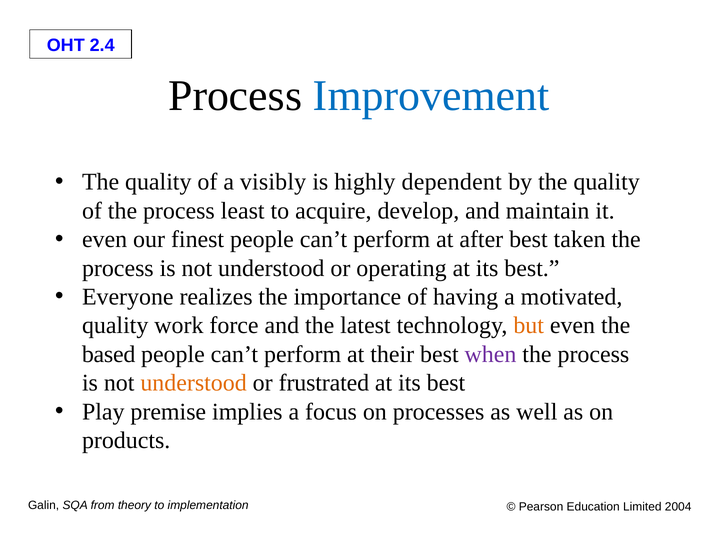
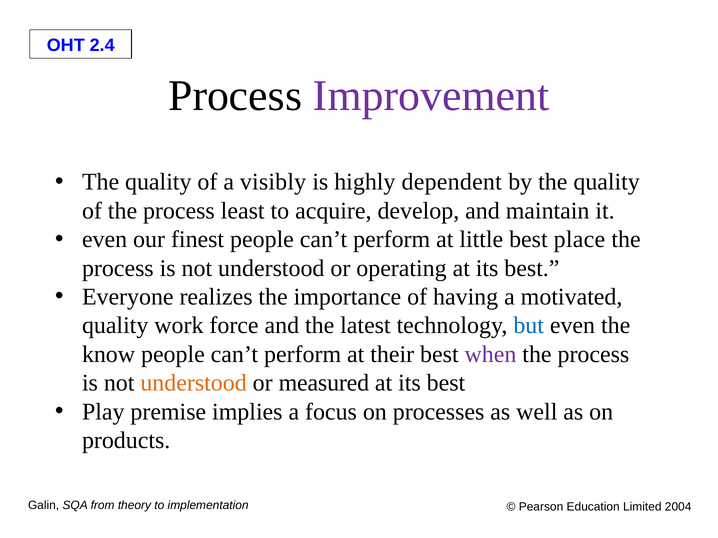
Improvement colour: blue -> purple (431, 96)
after: after -> little (481, 240)
taken: taken -> place (579, 240)
but colour: orange -> blue (529, 326)
based: based -> know (109, 355)
frustrated: frustrated -> measured (324, 383)
